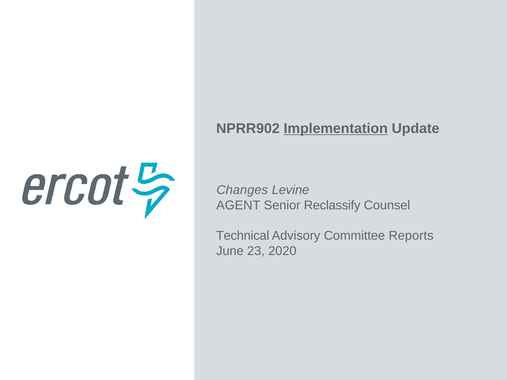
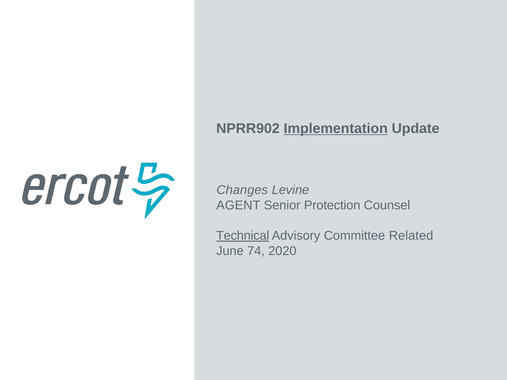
Reclassify: Reclassify -> Protection (332, 205)
Technical underline: none -> present (243, 236)
Reports: Reports -> Related (411, 236)
23: 23 -> 74 (256, 251)
